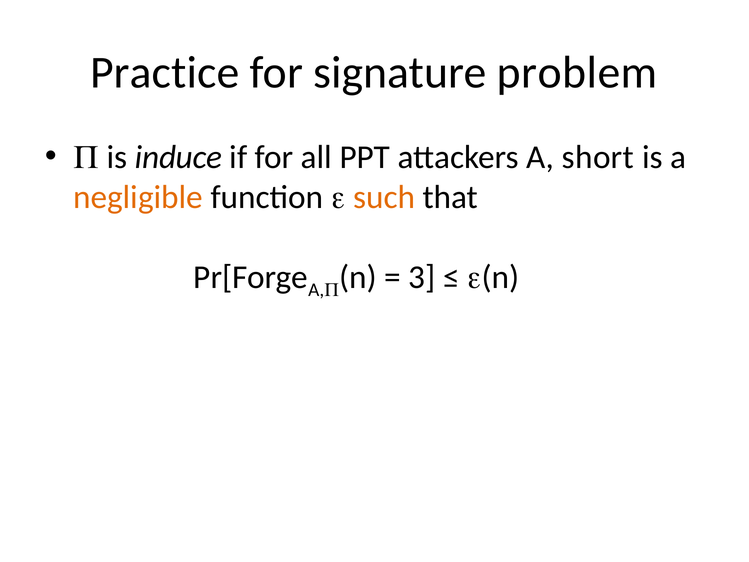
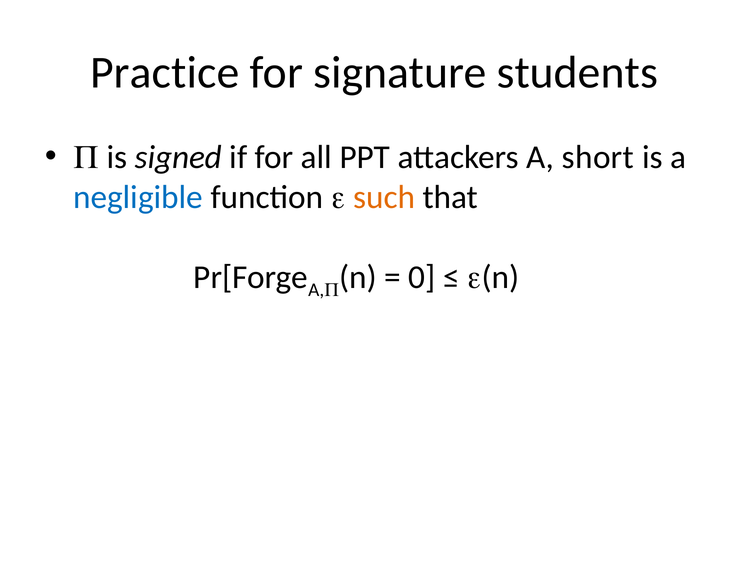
problem: problem -> students (577, 73)
induce: induce -> signed (178, 157)
negligible colour: orange -> blue (138, 197)
3: 3 -> 0 (422, 277)
